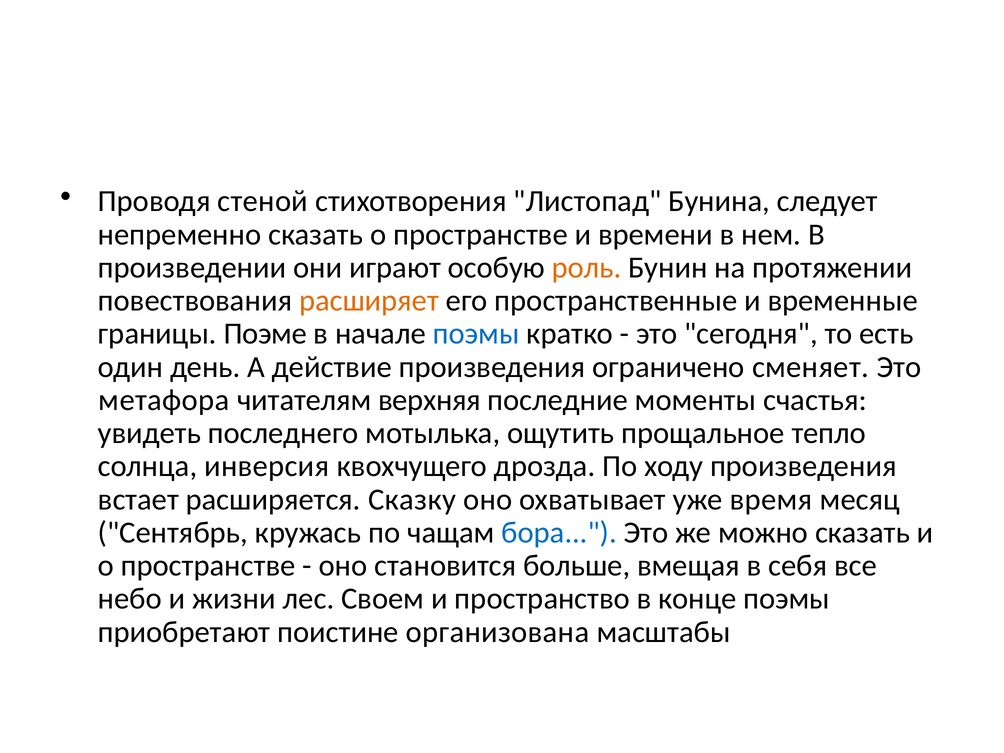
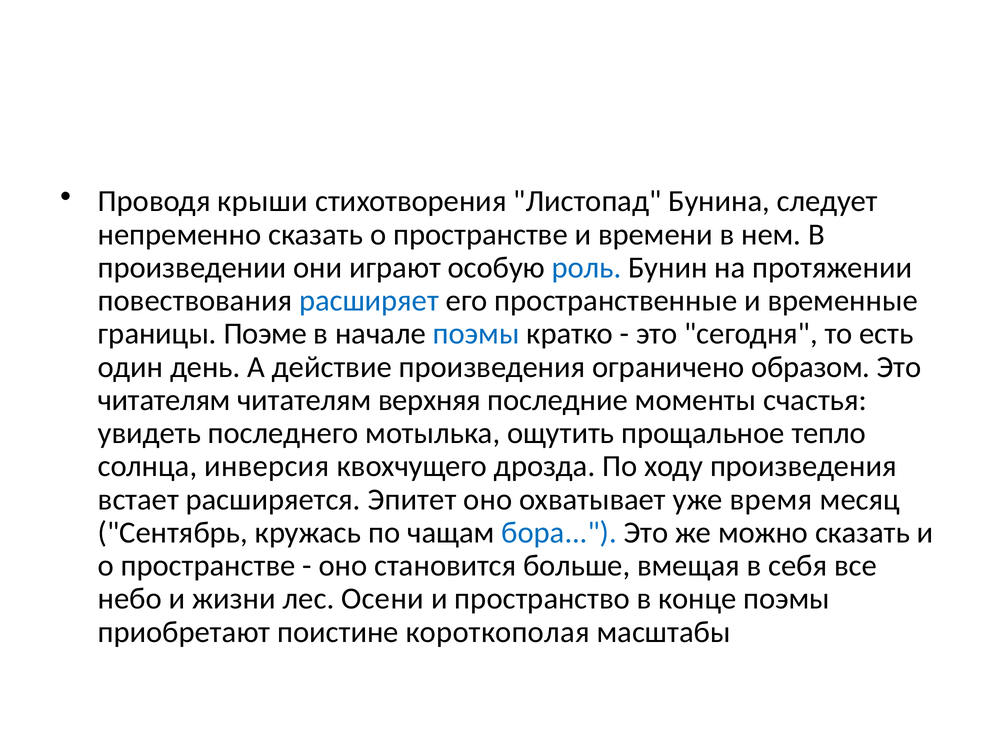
стеной: стеной -> крыши (263, 201)
роль colour: orange -> blue (587, 268)
расширяет colour: orange -> blue (369, 301)
сменяет: сменяет -> образом (811, 367)
метафора: метафора -> читателям (164, 400)
Сказку: Сказку -> Эпитет (412, 499)
Своем: Своем -> Осени (382, 599)
организована: организована -> короткополая (498, 632)
